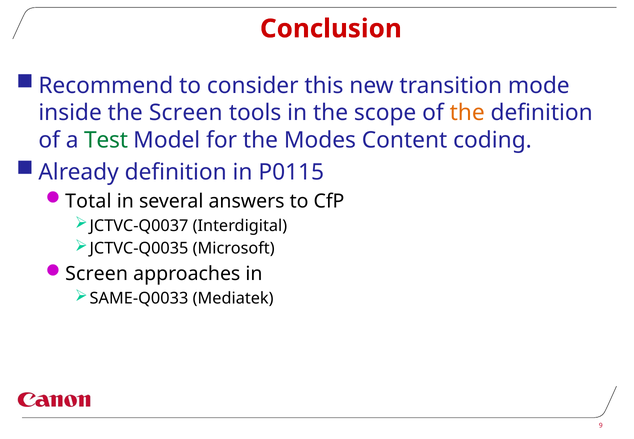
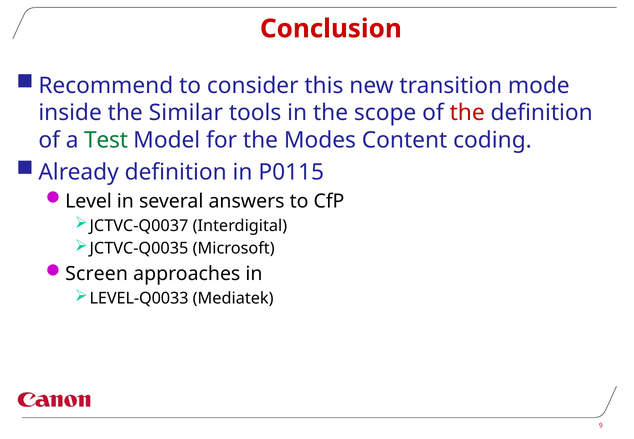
the Screen: Screen -> Similar (186, 113)
the colour: orange -> red (467, 113)
Total: Total -> Level (89, 201)
SAME-Q0033: SAME-Q0033 -> LEVEL-Q0033 (139, 298)
